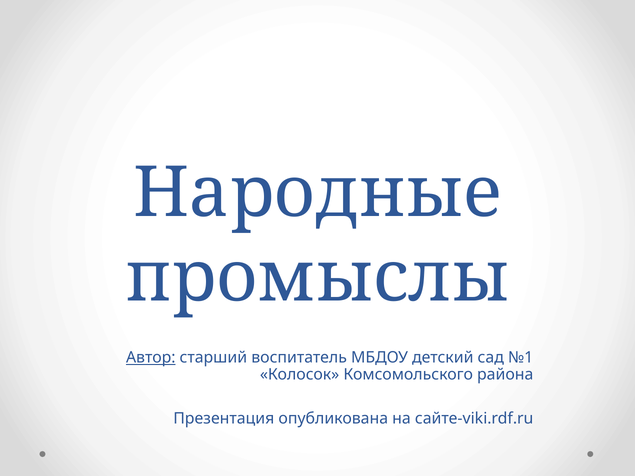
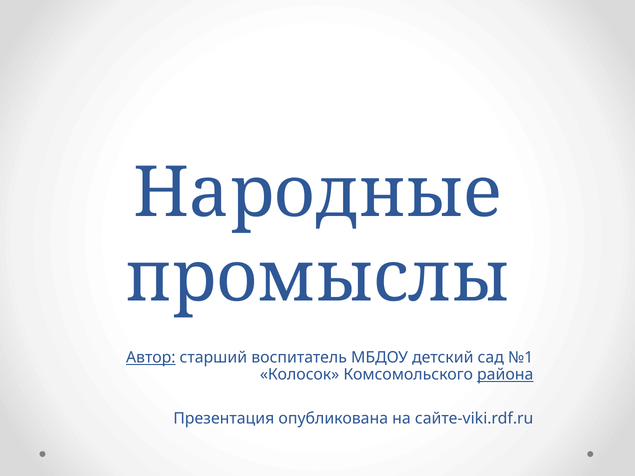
района underline: none -> present (505, 375)
